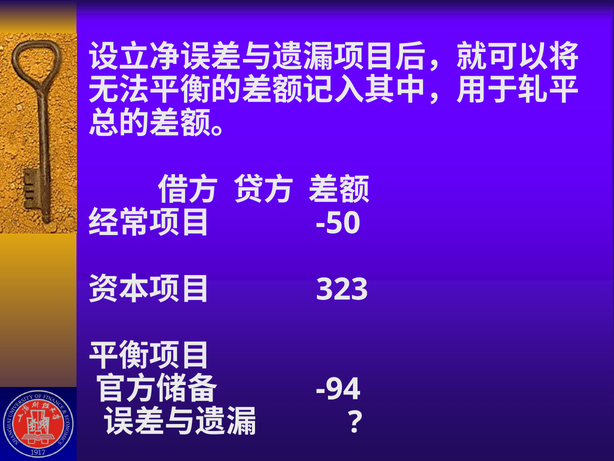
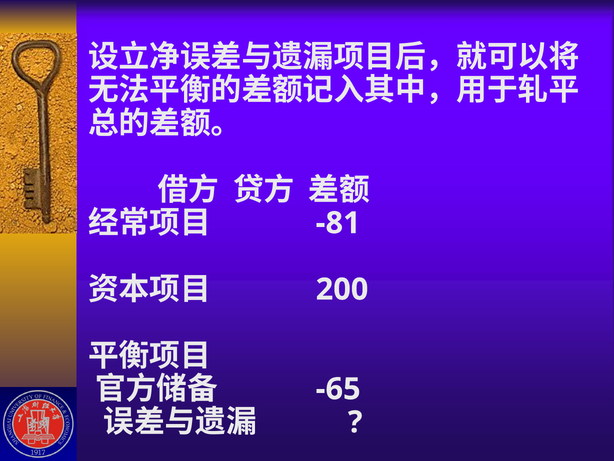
-50: -50 -> -81 (338, 223)
323: 323 -> 200 (342, 289)
-94: -94 -> -65 (338, 389)
